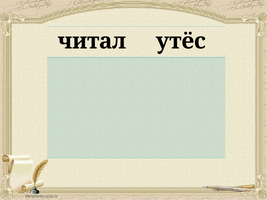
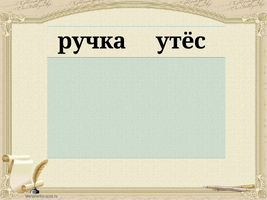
читал: читал -> ручка (92, 41)
